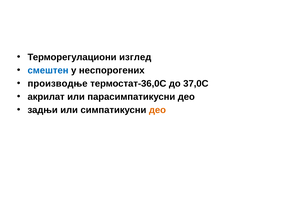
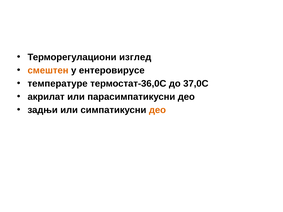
смештен colour: blue -> orange (48, 70)
неспорогених: неспорогених -> ентеровирусе (112, 70)
производње: производње -> температуре (58, 84)
